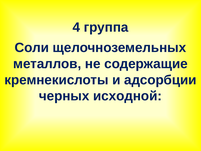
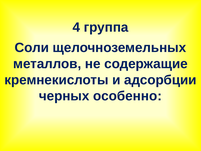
исходной: исходной -> особенно (127, 96)
